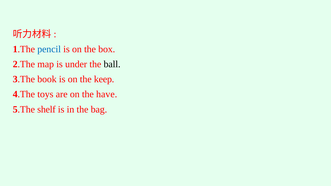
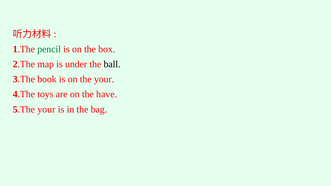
pencil colour: blue -> green (49, 49)
the keep: keep -> your (104, 79)
5.The shelf: shelf -> your (46, 109)
